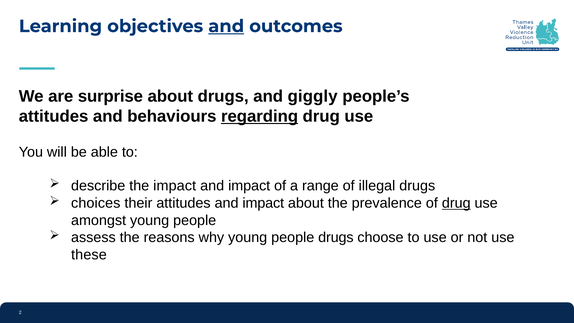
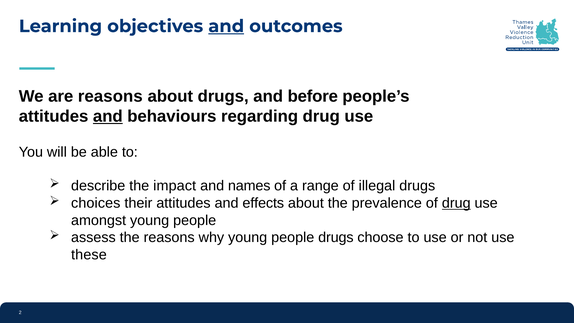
are surprise: surprise -> reasons (110, 96)
giggly: giggly -> before (313, 96)
and underline: none -> present (108, 116)
regarding underline: present -> none (260, 116)
impact: impact -> names (249, 186)
attitudes and impact: impact -> effects (263, 203)
